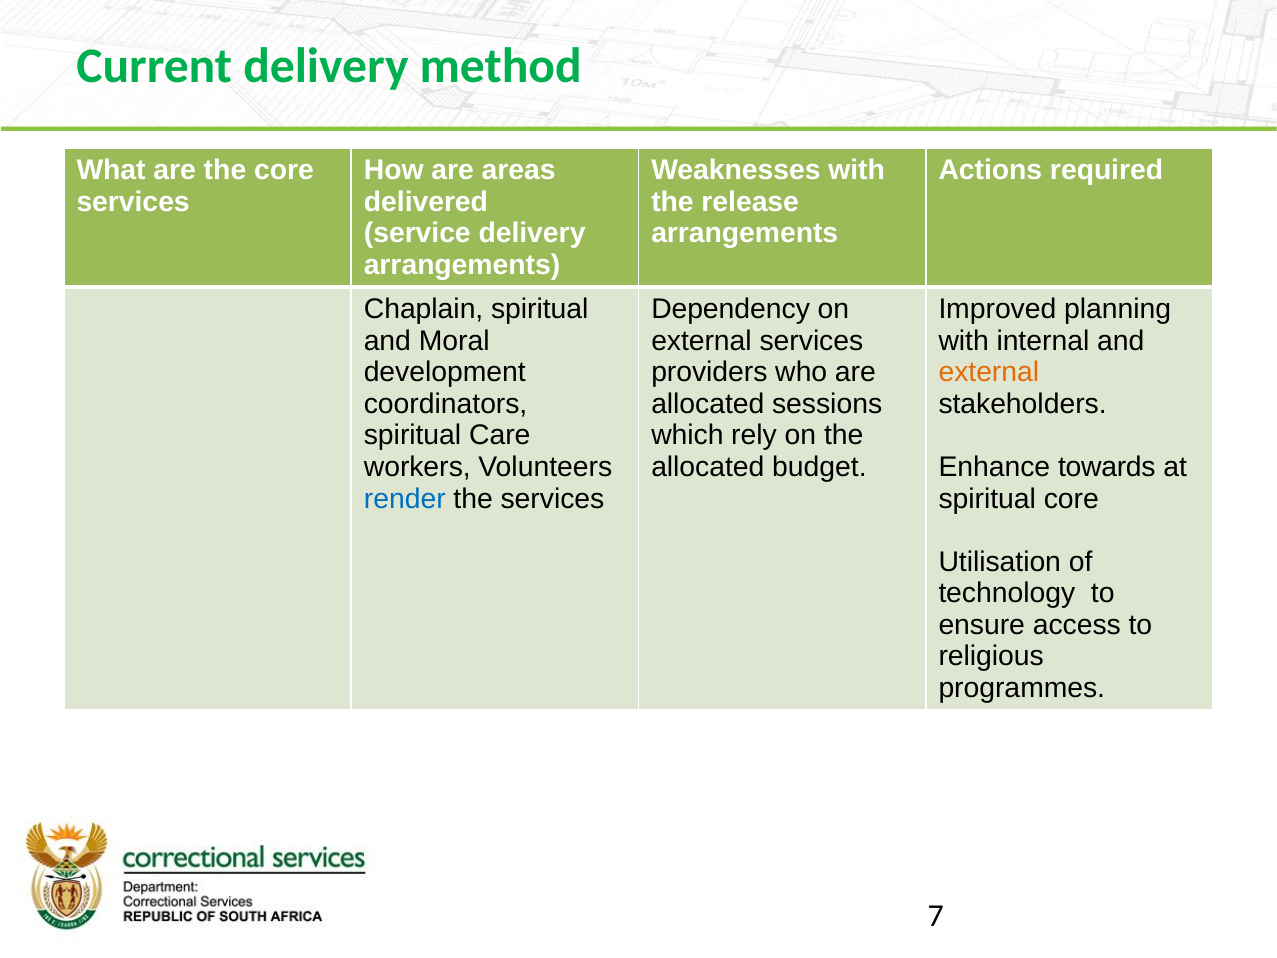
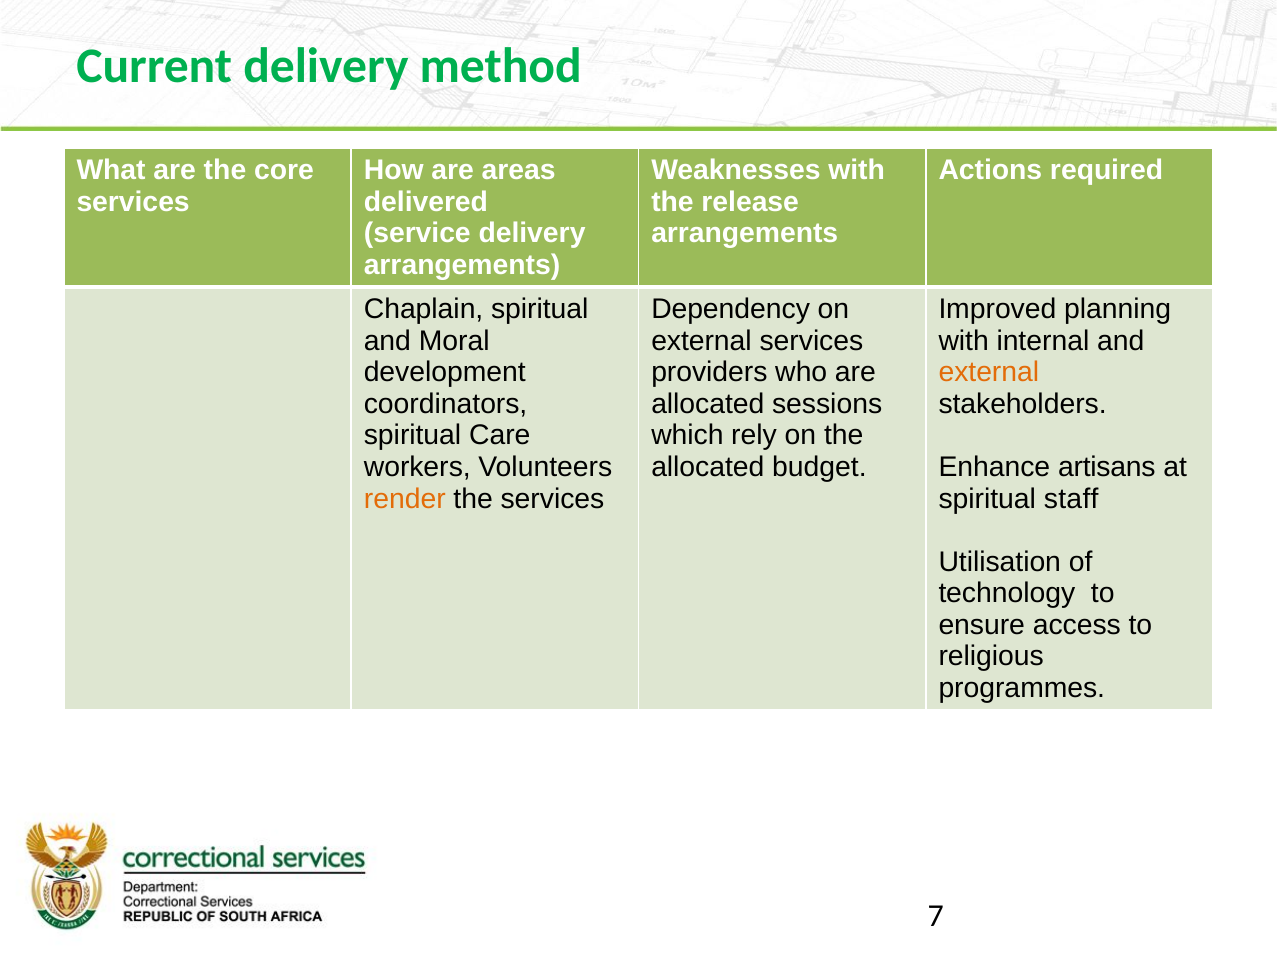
towards: towards -> artisans (1107, 467)
render colour: blue -> orange (405, 499)
spiritual core: core -> staff (1071, 499)
